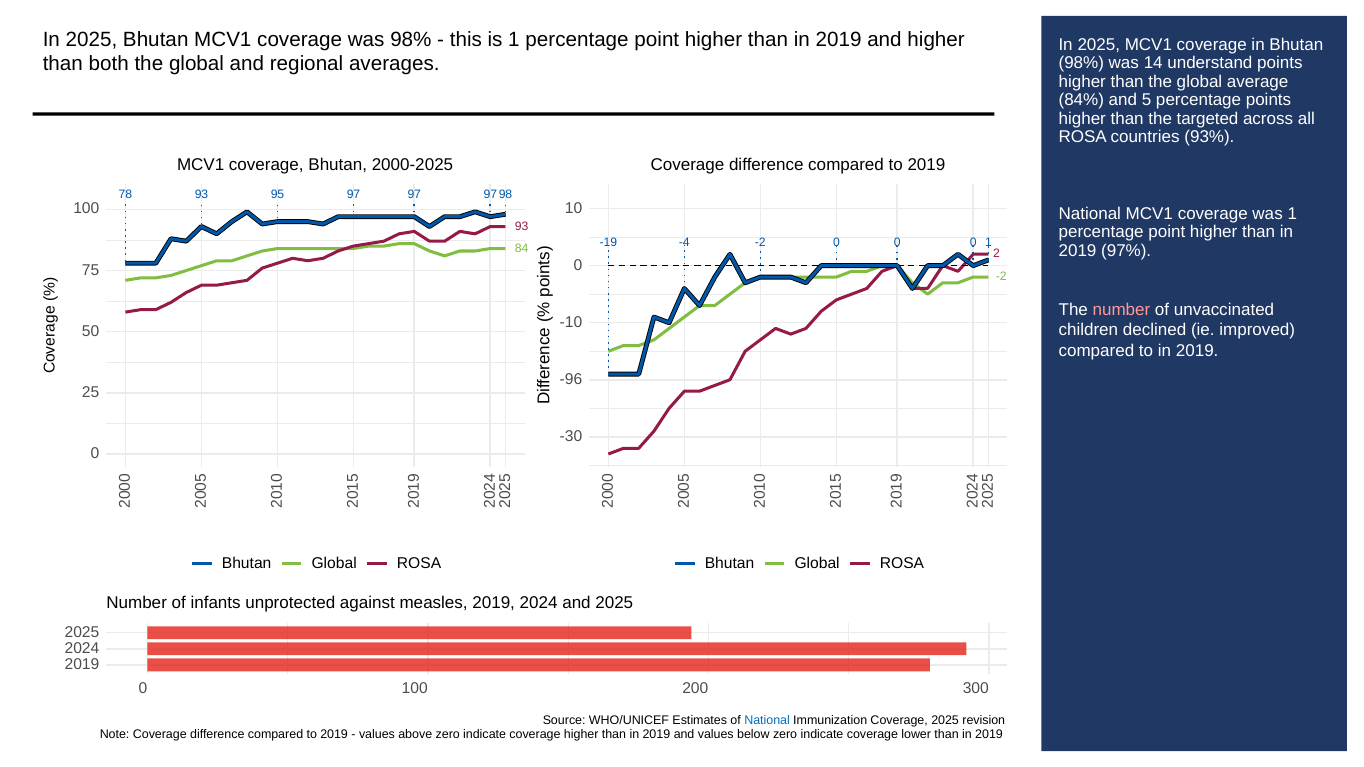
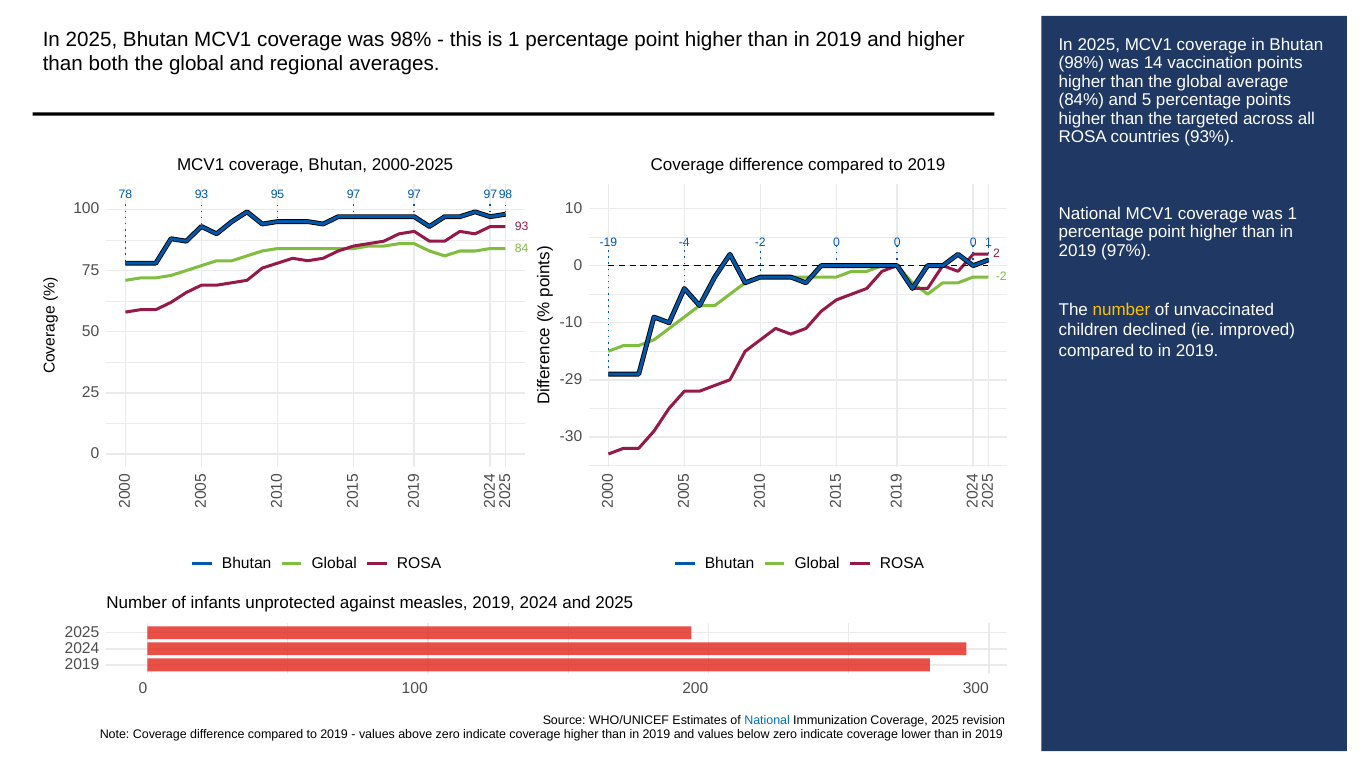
understand: understand -> vaccination (1210, 63)
number colour: pink -> yellow (1121, 310)
-96: -96 -> -29 (571, 379)
